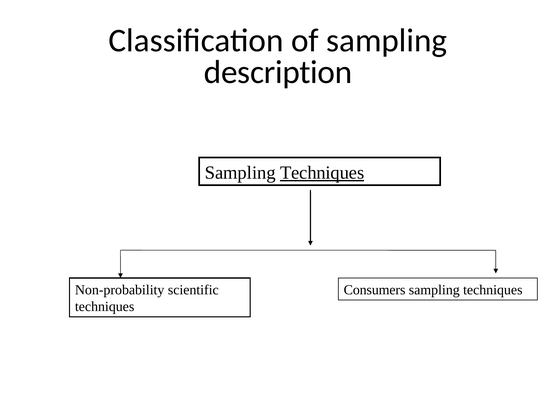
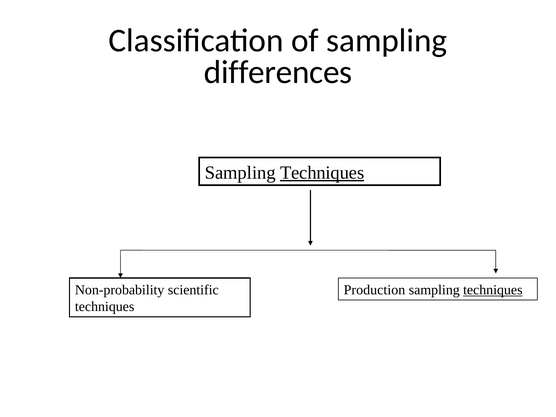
description: description -> differences (278, 72)
Consumers: Consumers -> Production (374, 290)
techniques underline: none -> present (493, 290)
